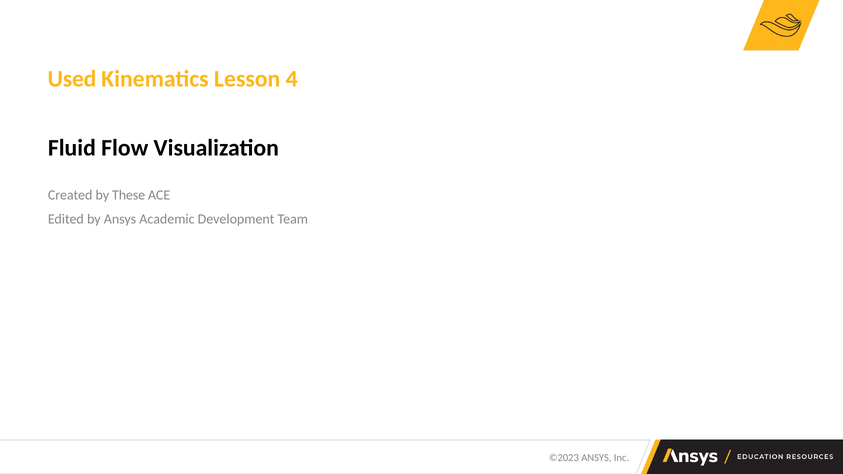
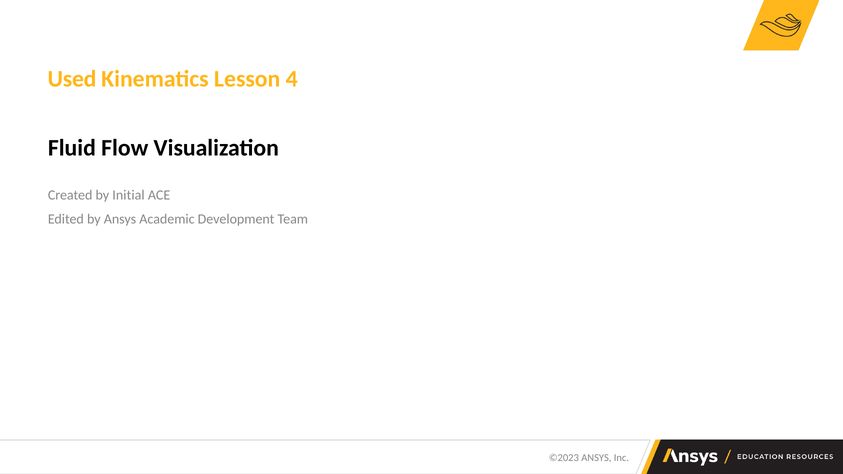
These: These -> Initial (129, 195)
